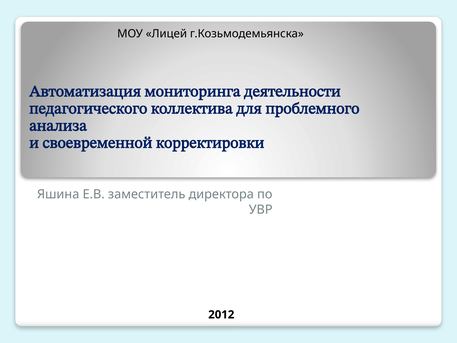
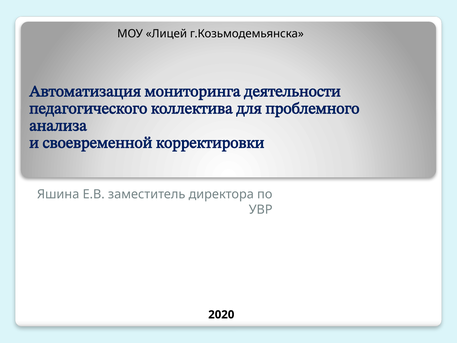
2012: 2012 -> 2020 (221, 314)
